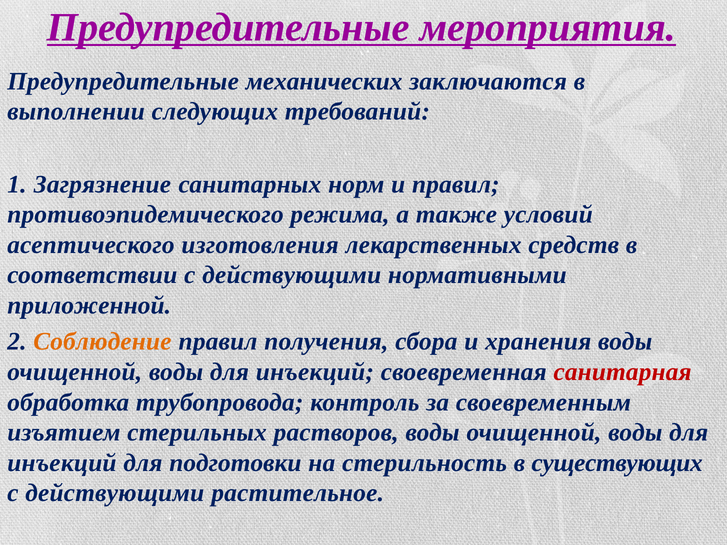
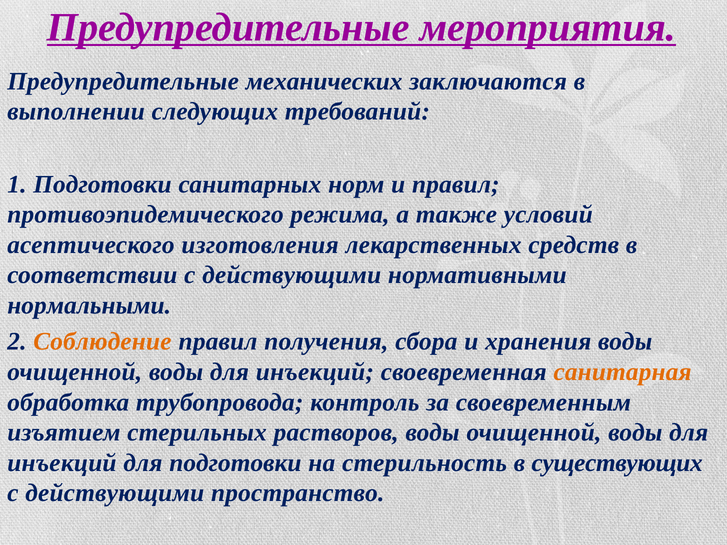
1 Загрязнение: Загрязнение -> Подготовки (102, 184)
приложенной: приложенной -> нормальными (89, 305)
санитарная colour: red -> orange (623, 372)
растительное: растительное -> пространство (298, 493)
